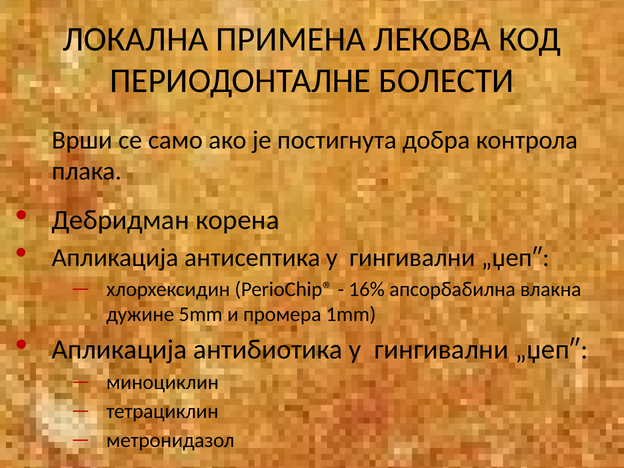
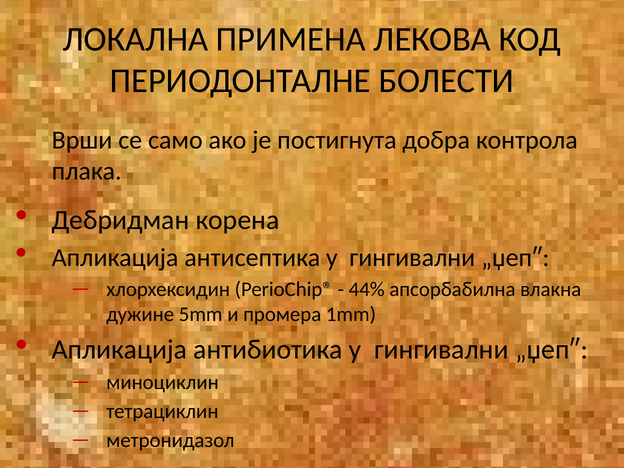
16%: 16% -> 44% (367, 289)
